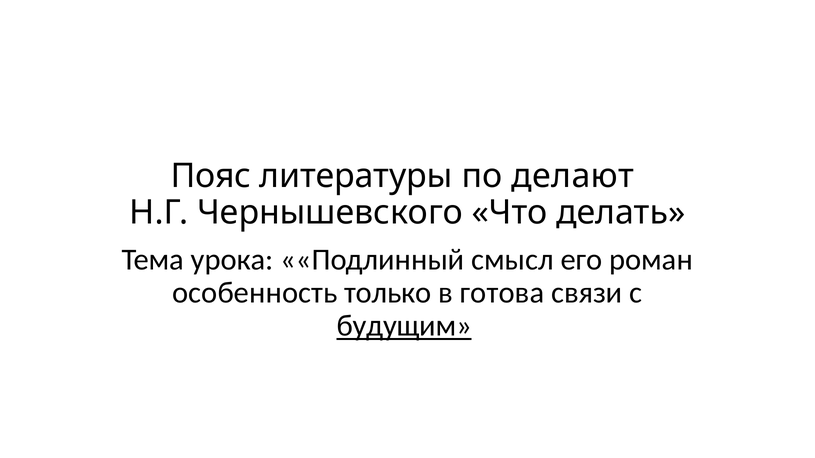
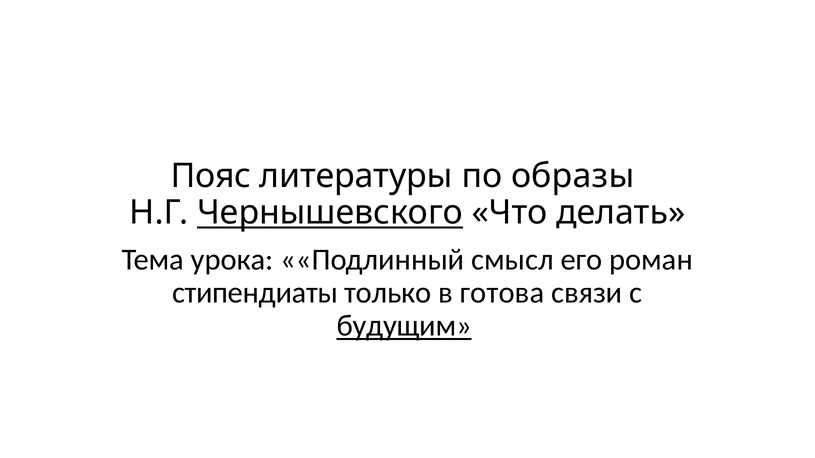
делают: делают -> образы (573, 176)
Чернышевского underline: none -> present (330, 213)
особенность: особенность -> стипендиаты (255, 293)
